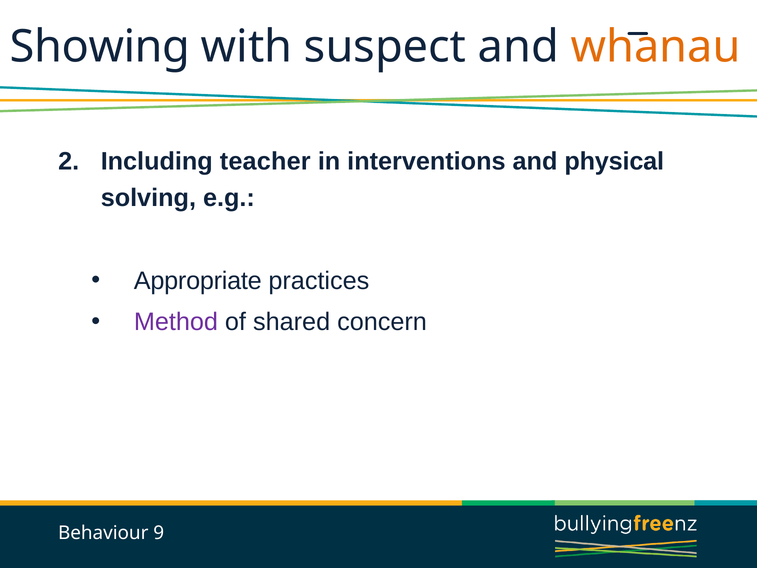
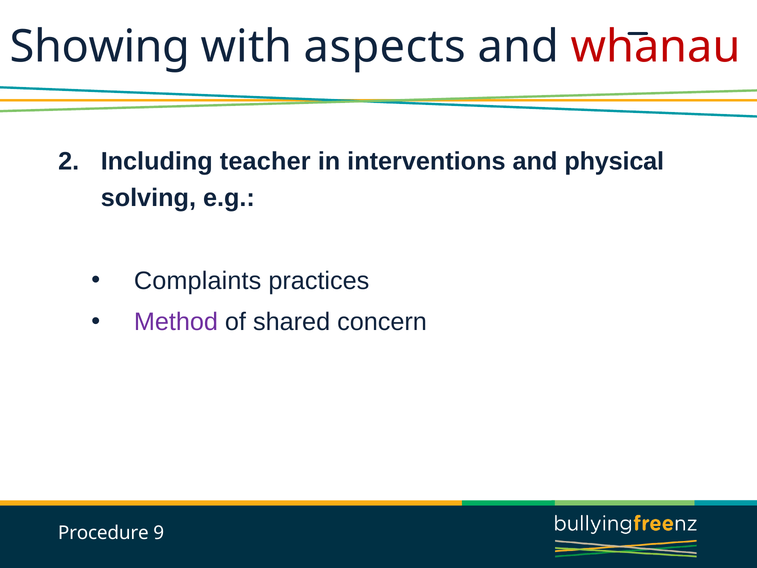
suspect: suspect -> aspects (385, 47)
whanau colour: orange -> red (656, 47)
Appropriate: Appropriate -> Complaints (198, 281)
Behaviour: Behaviour -> Procedure (103, 533)
